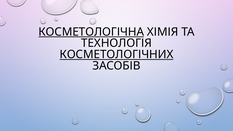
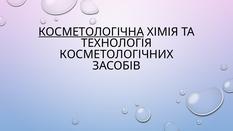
КОСМЕТОЛОГІЧНИХ underline: present -> none (116, 54)
